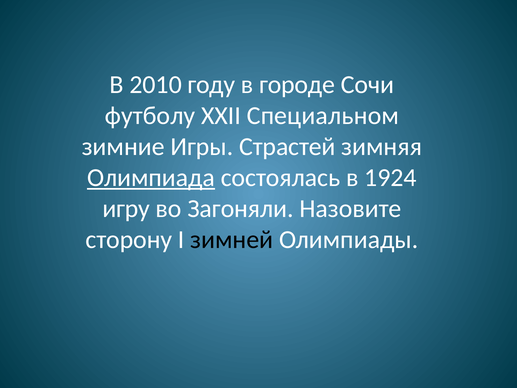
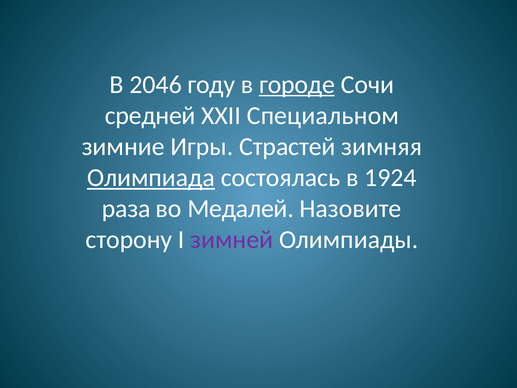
2010: 2010 -> 2046 (156, 84)
городе underline: none -> present (297, 84)
футболу: футболу -> средней (150, 115)
игру: игру -> раза (126, 209)
Загоняли: Загоняли -> Медалей (241, 209)
зимней colour: black -> purple (232, 240)
